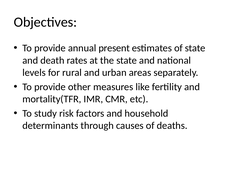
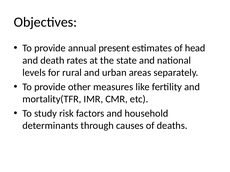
of state: state -> head (195, 48)
